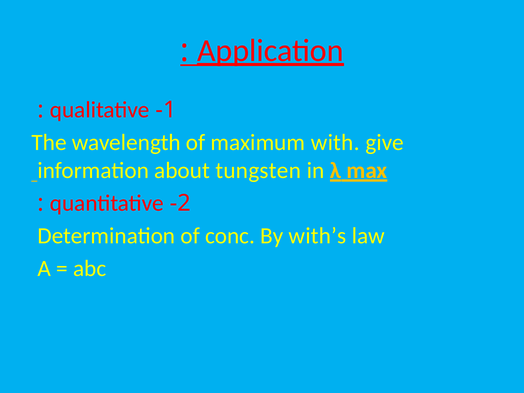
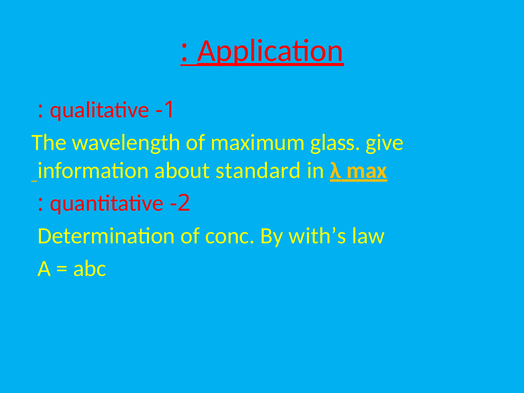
with: with -> glass (335, 143)
tungsten: tungsten -> standard (258, 170)
